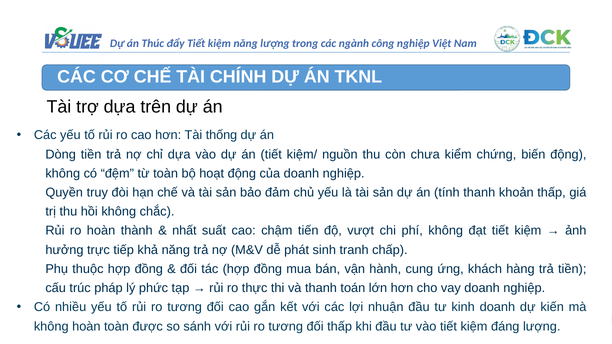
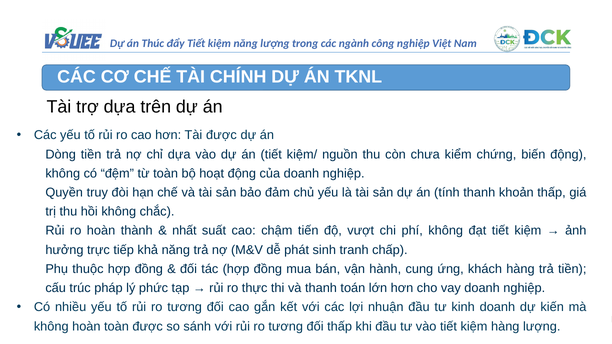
Tài thống: thống -> được (221, 135)
kiệm đáng: đáng -> hàng (505, 327)
